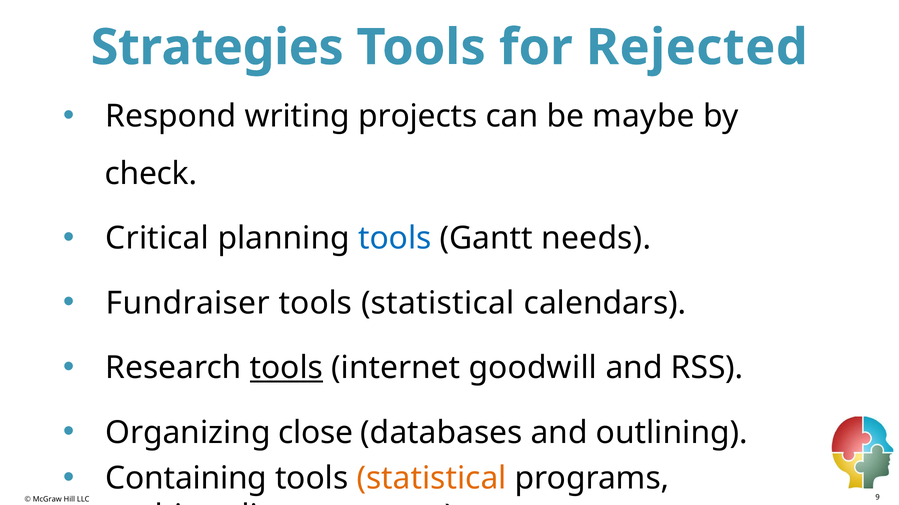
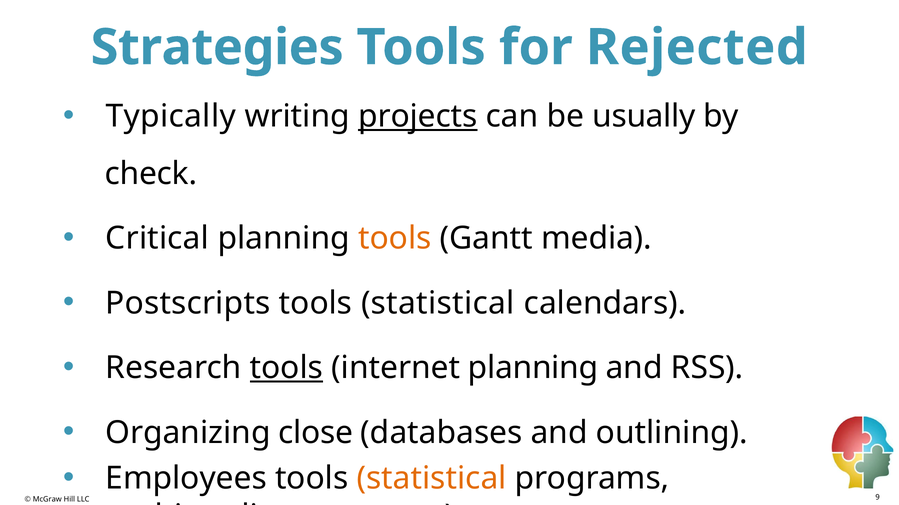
Respond: Respond -> Typically (171, 116)
projects underline: none -> present (418, 116)
maybe: maybe -> usually (644, 116)
tools colour: blue -> orange (395, 239)
needs: needs -> media (596, 239)
Fundraiser: Fundraiser -> Postscripts (188, 303)
internet goodwill: goodwill -> planning (533, 368)
Containing: Containing -> Employees (186, 479)
